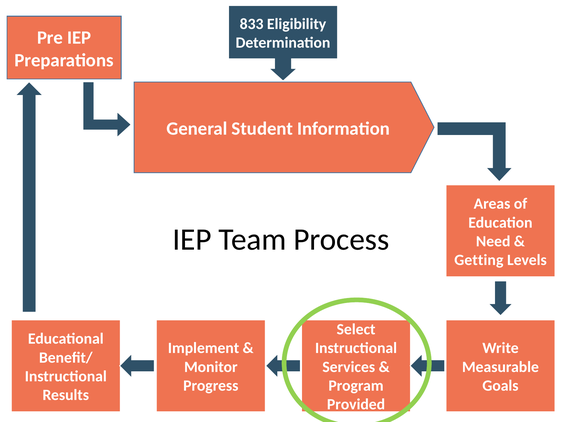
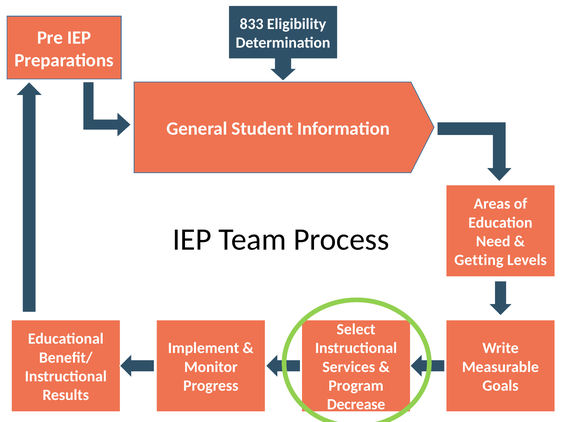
Provided: Provided -> Decrease (356, 404)
